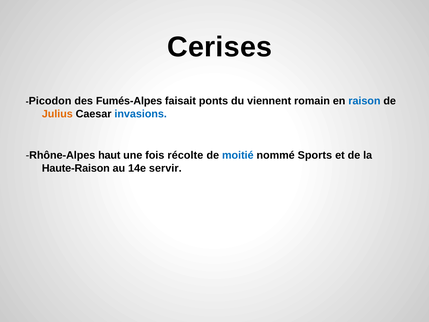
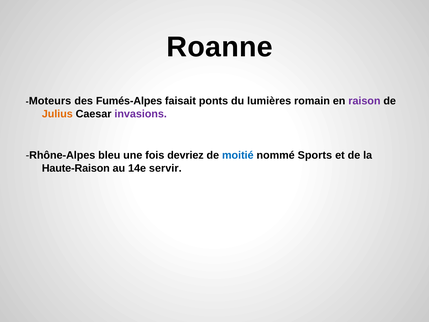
Cerises: Cerises -> Roanne (220, 47)
Picodon: Picodon -> Moteurs (50, 101)
viennent: viennent -> lumières (269, 101)
raison colour: blue -> purple (364, 101)
invasions colour: blue -> purple (141, 114)
haut: haut -> bleu (109, 155)
récolte: récolte -> devriez (185, 155)
